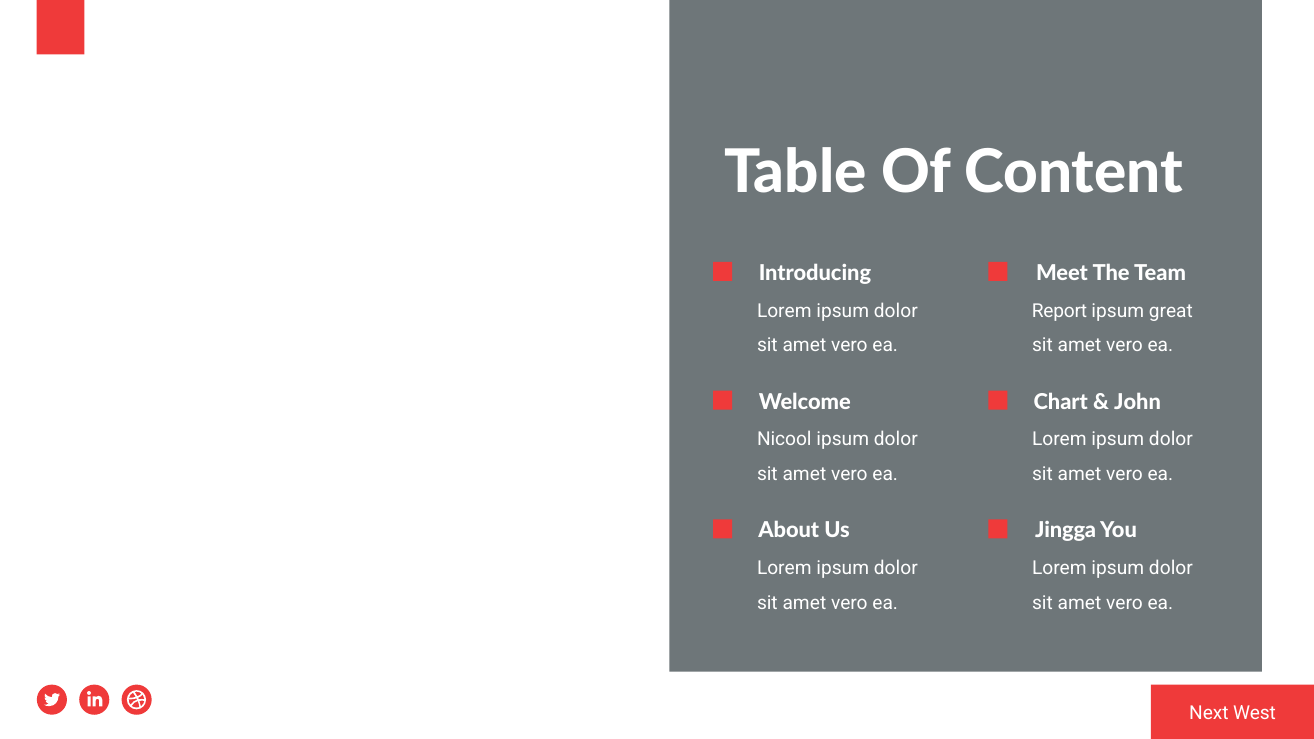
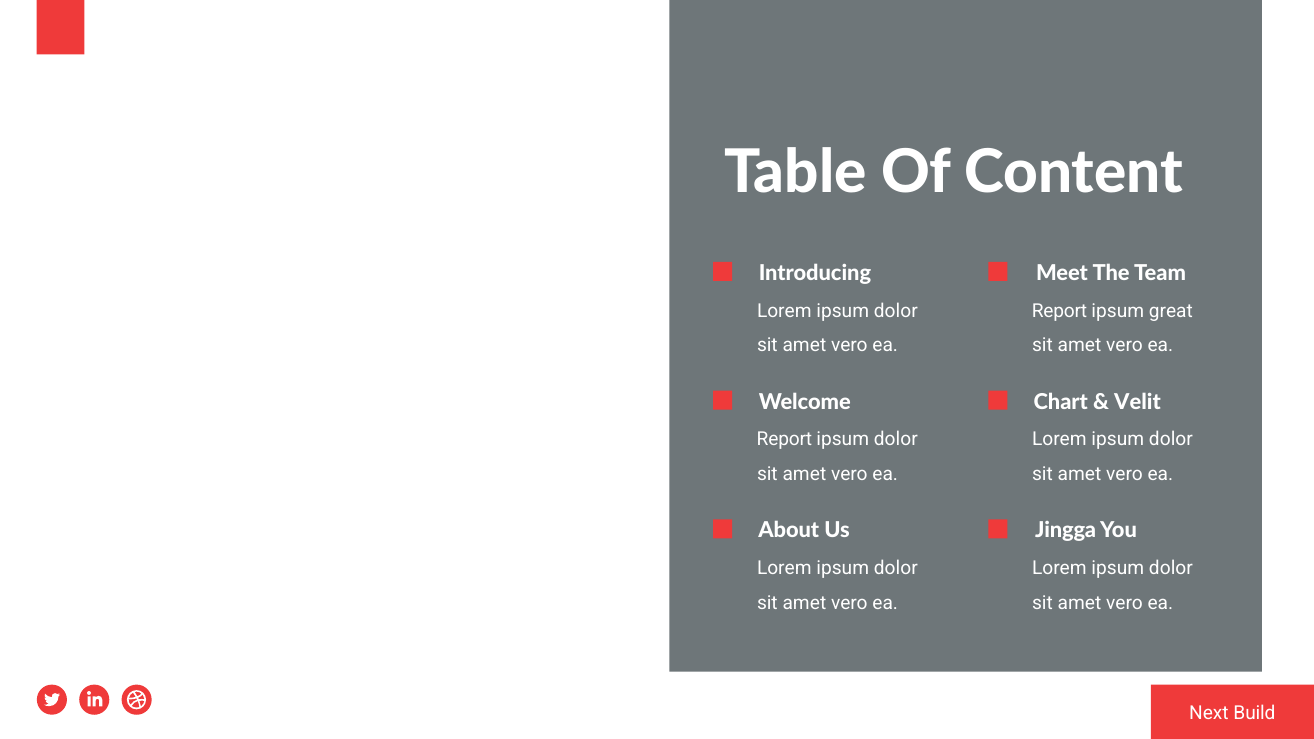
John: John -> Velit (1137, 402)
Nicool: Nicool -> Report (784, 440)
West: West -> Build (1254, 713)
